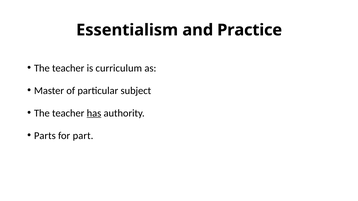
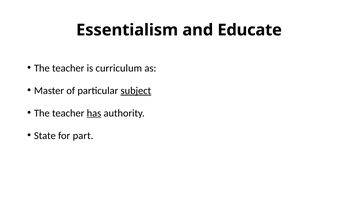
Practice: Practice -> Educate (250, 30)
subject underline: none -> present (136, 91)
Parts: Parts -> State (45, 136)
